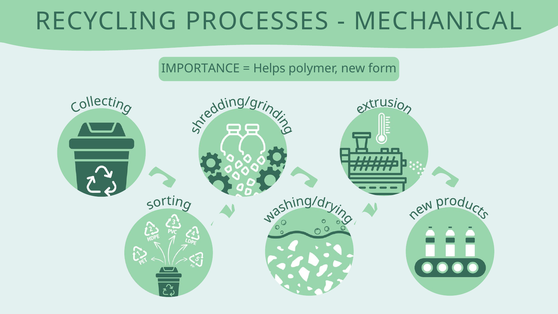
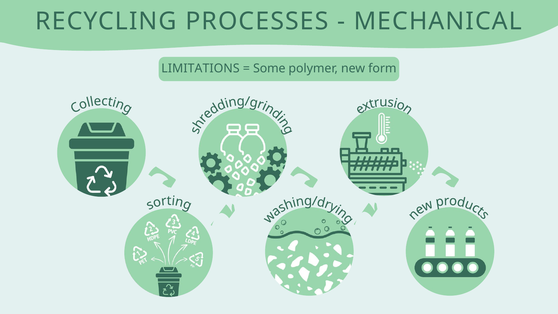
IMPORTANCE: IMPORTANCE -> LIMITATIONS (200, 68)
Helps: Helps -> Some (269, 68)
